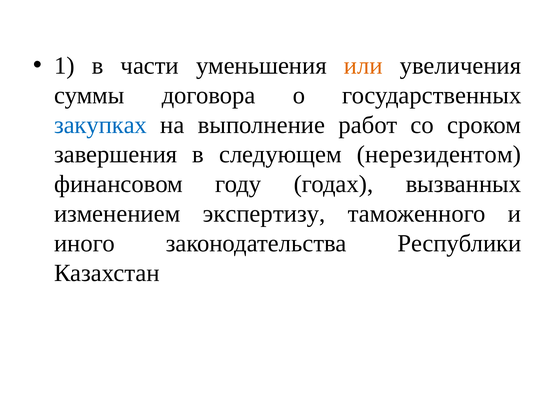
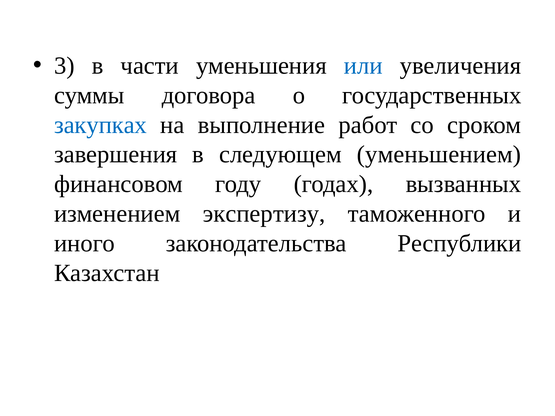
1: 1 -> 3 (64, 66)
или colour: orange -> blue (363, 66)
нерезидентом: нерезидентом -> уменьшением (439, 155)
